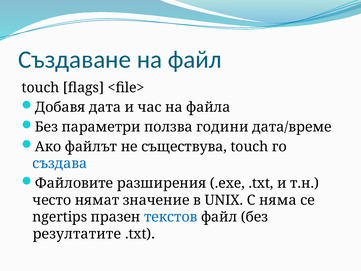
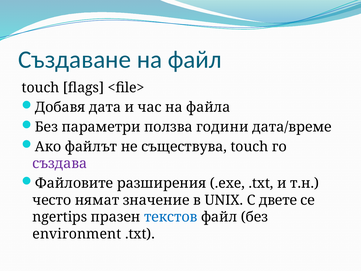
създава colour: blue -> purple (60, 163)
няма: няма -> двете (278, 200)
резултатите: резултатите -> environment (77, 234)
